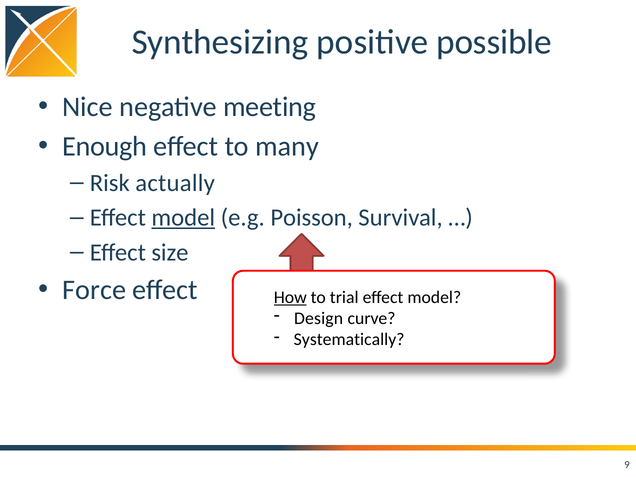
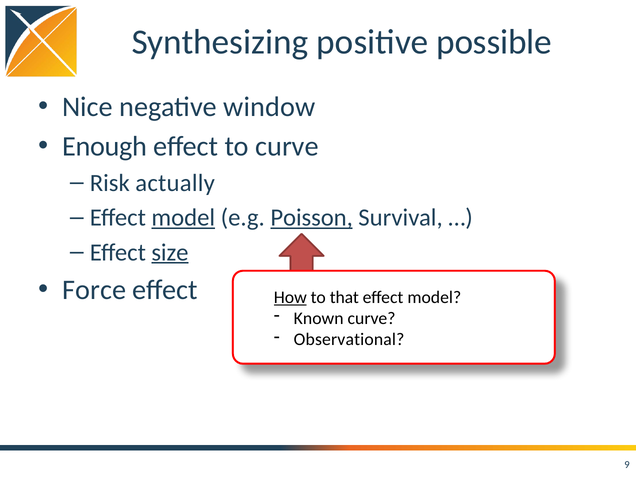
meeting: meeting -> window (269, 107)
to many: many -> curve (287, 147)
Poisson underline: none -> present (312, 218)
size underline: none -> present (170, 252)
trial: trial -> that (344, 297)
Design: Design -> Known (319, 318)
Systematically: Systematically -> Observational (349, 340)
